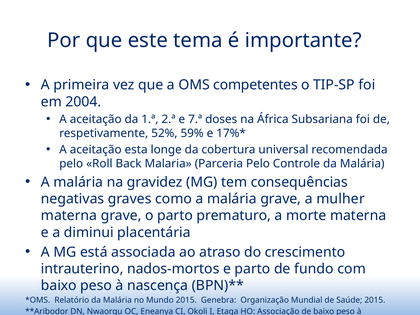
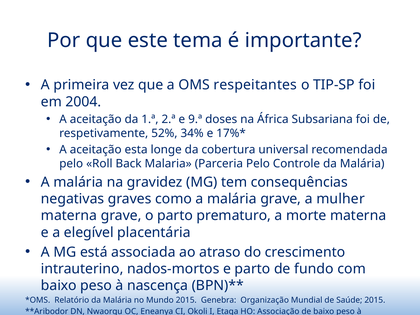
competentes: competentes -> respeitantes (255, 85)
7.ª: 7.ª -> 9.ª (195, 119)
59%: 59% -> 34% (192, 133)
diminui: diminui -> elegível (89, 232)
